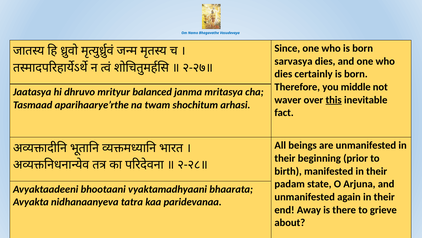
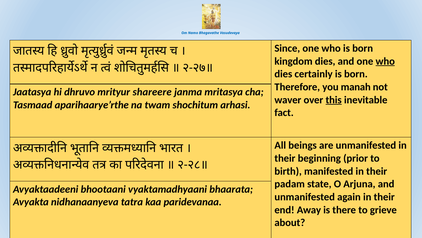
sarvasya: sarvasya -> kingdom (293, 61)
who underline: none -> present (385, 61)
middle: middle -> manah (356, 87)
balanced: balanced -> shareere (152, 92)
